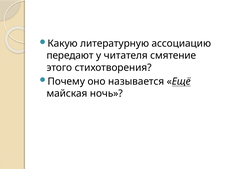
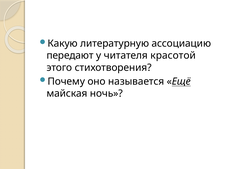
смятение: смятение -> красотой (173, 55)
